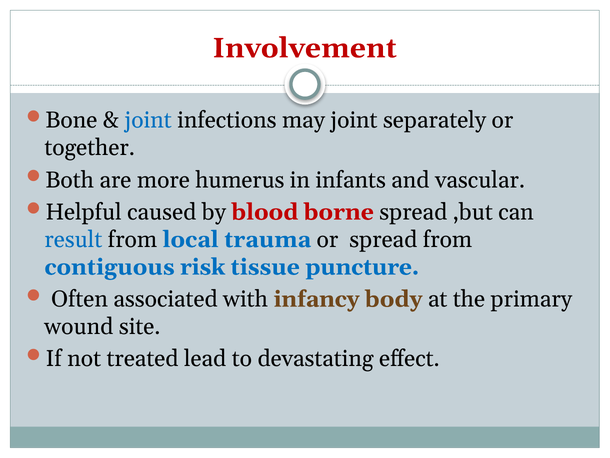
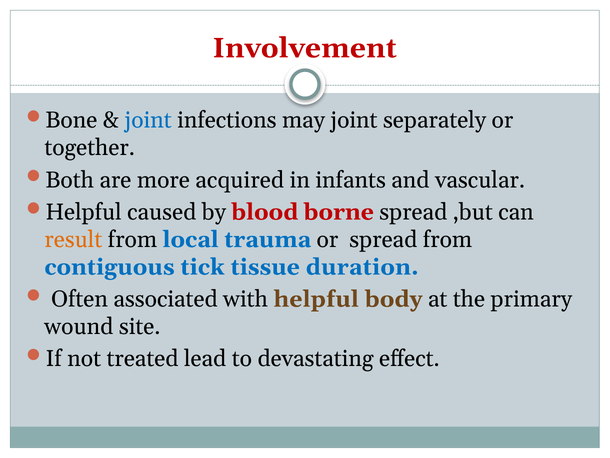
humerus: humerus -> acquired (240, 180)
result colour: blue -> orange (73, 239)
risk: risk -> tick (203, 267)
puncture: puncture -> duration (362, 267)
with infancy: infancy -> helpful (316, 299)
